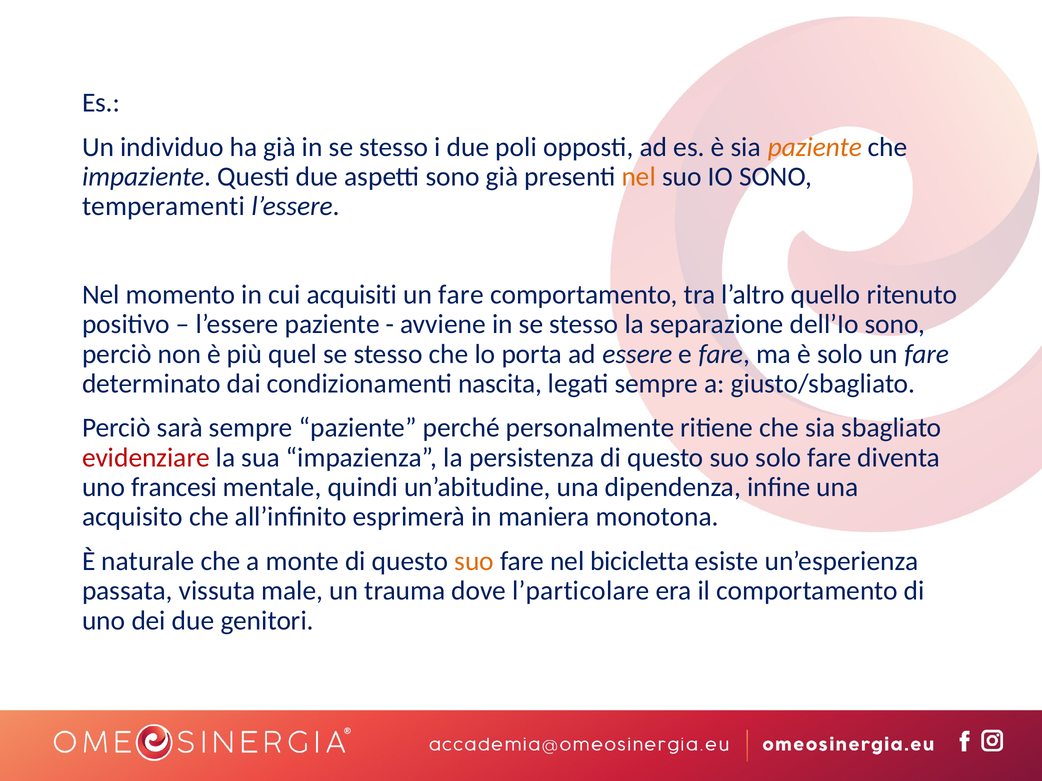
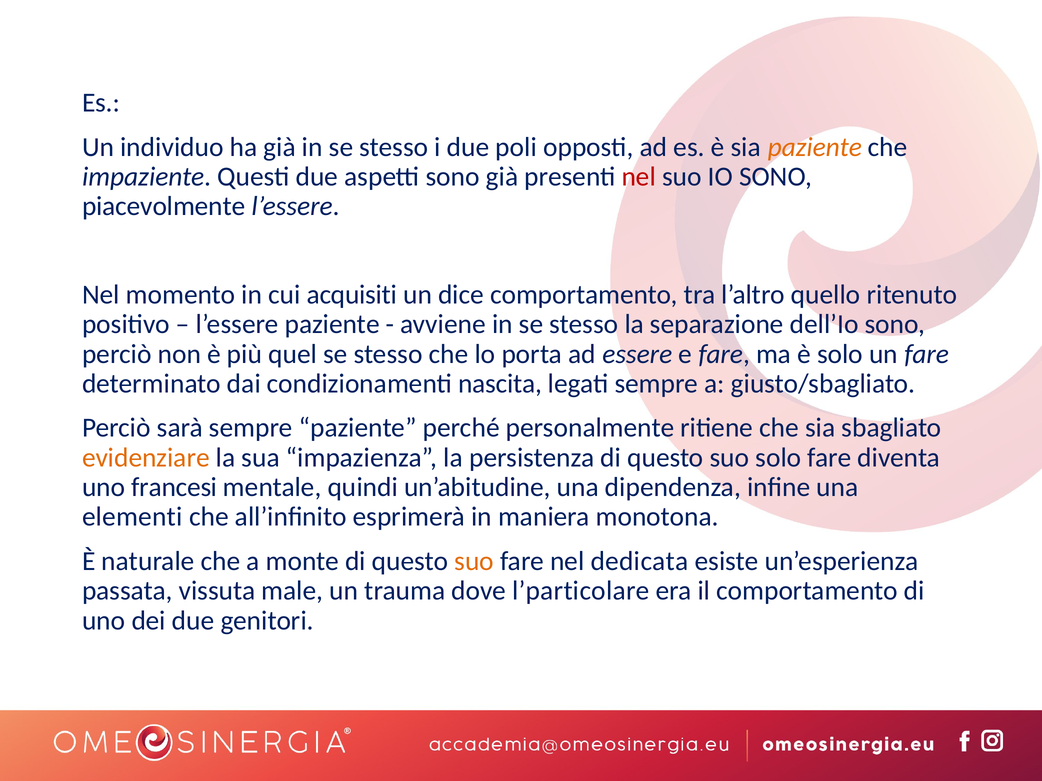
nel colour: orange -> red (639, 177)
temperamenti: temperamenti -> piacevolmente (164, 207)
fare: fare -> dice (461, 295)
evidenziare colour: red -> orange (146, 458)
acquisito: acquisito -> elementi (132, 517)
bicicletta: bicicletta -> dedicata (640, 561)
